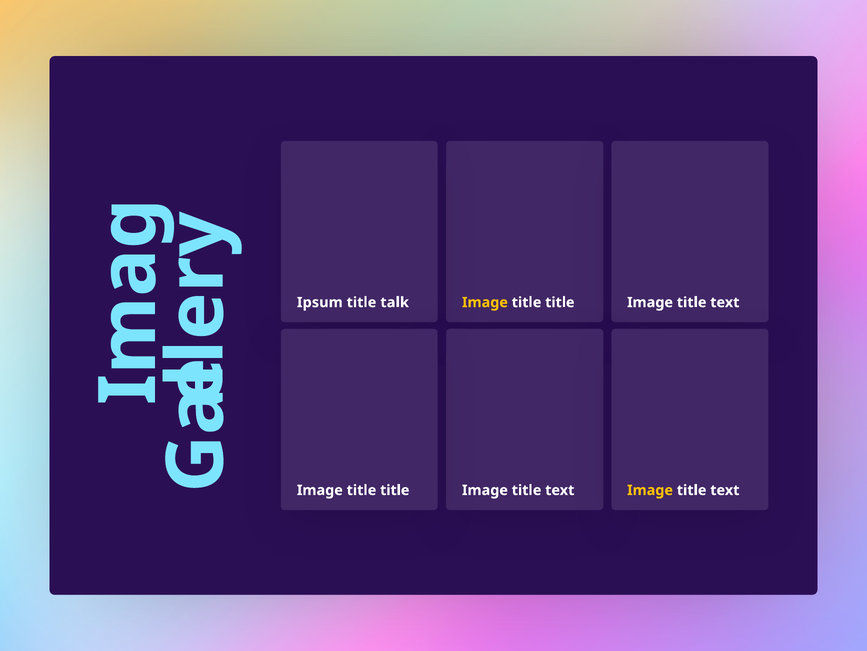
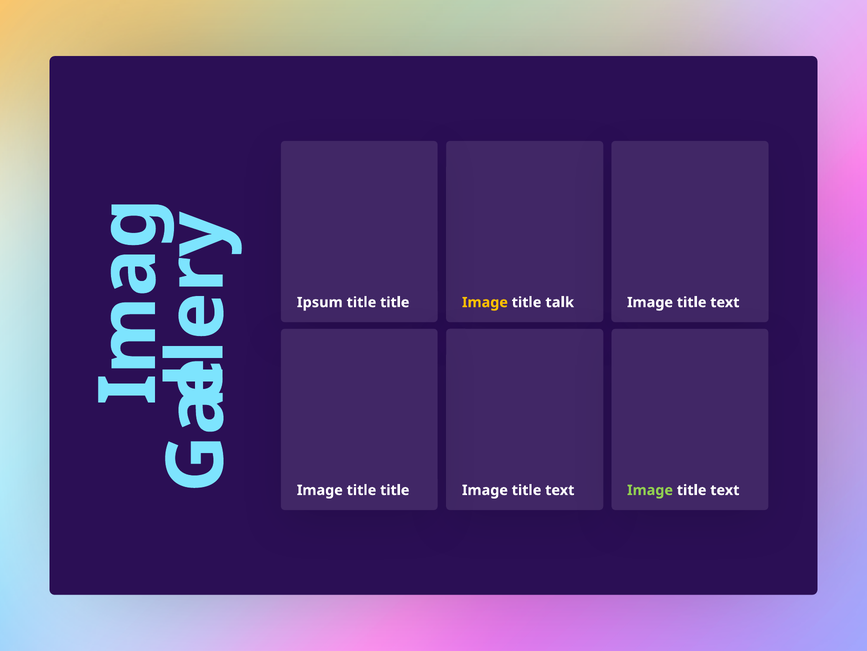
talk: talk -> title (395, 302)
title: title -> talk (560, 302)
Image colour: yellow -> light green (650, 490)
